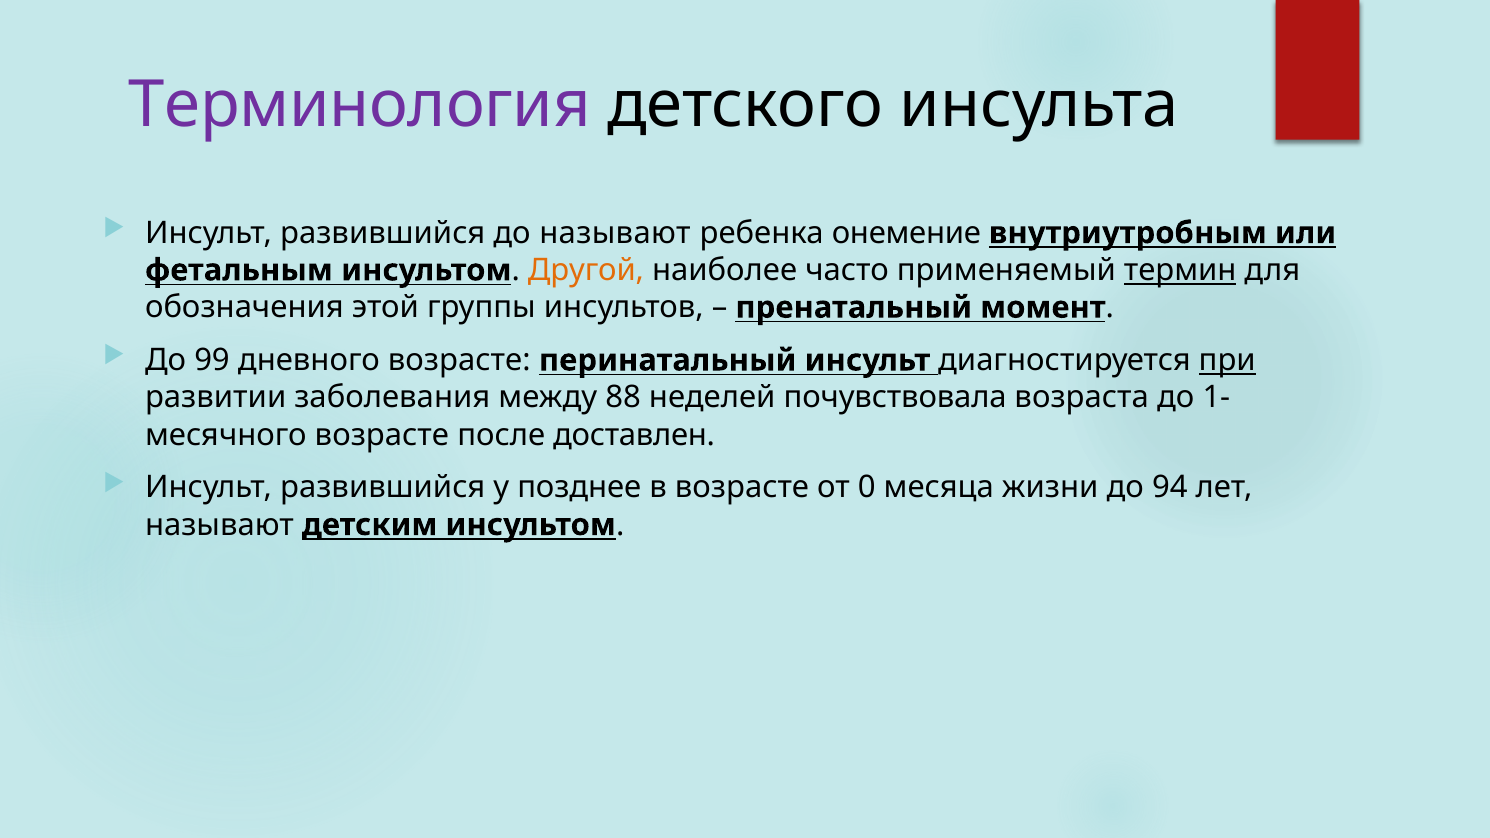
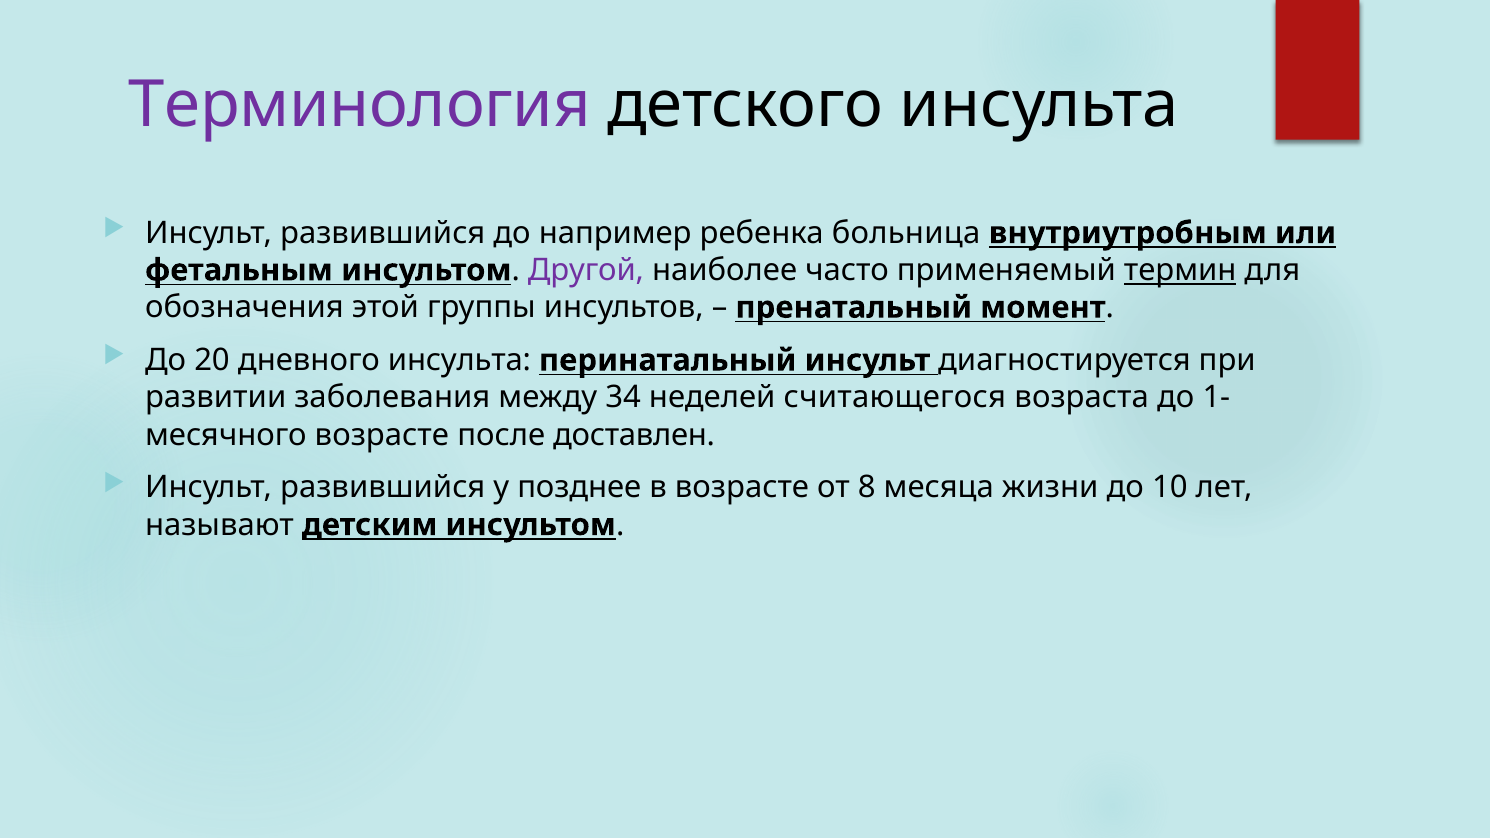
до называют: называют -> например (615, 233)
онемение: онемение -> больница (906, 233)
Другой colour: orange -> purple (586, 270)
99: 99 -> 20 (212, 360)
дневного возрасте: возрасте -> инсульта (459, 360)
при underline: present -> none (1227, 360)
88: 88 -> 34 (623, 398)
почувствовала: почувствовала -> считающегося (895, 398)
0: 0 -> 8 (867, 488)
94: 94 -> 10 (1170, 488)
